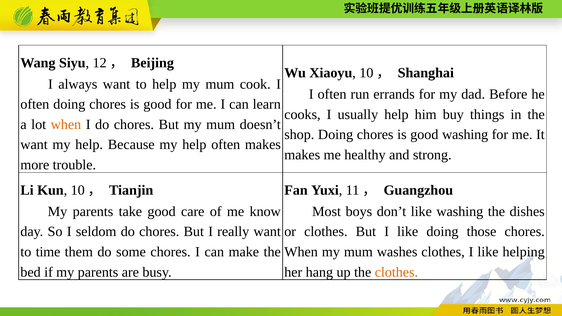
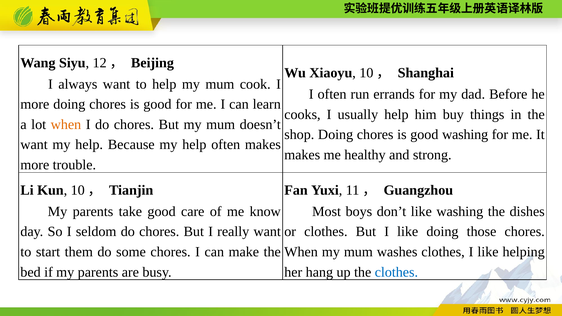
often: often -> more (35, 104)
time: time -> start (48, 252)
clothes colour: orange -> blue (396, 272)
